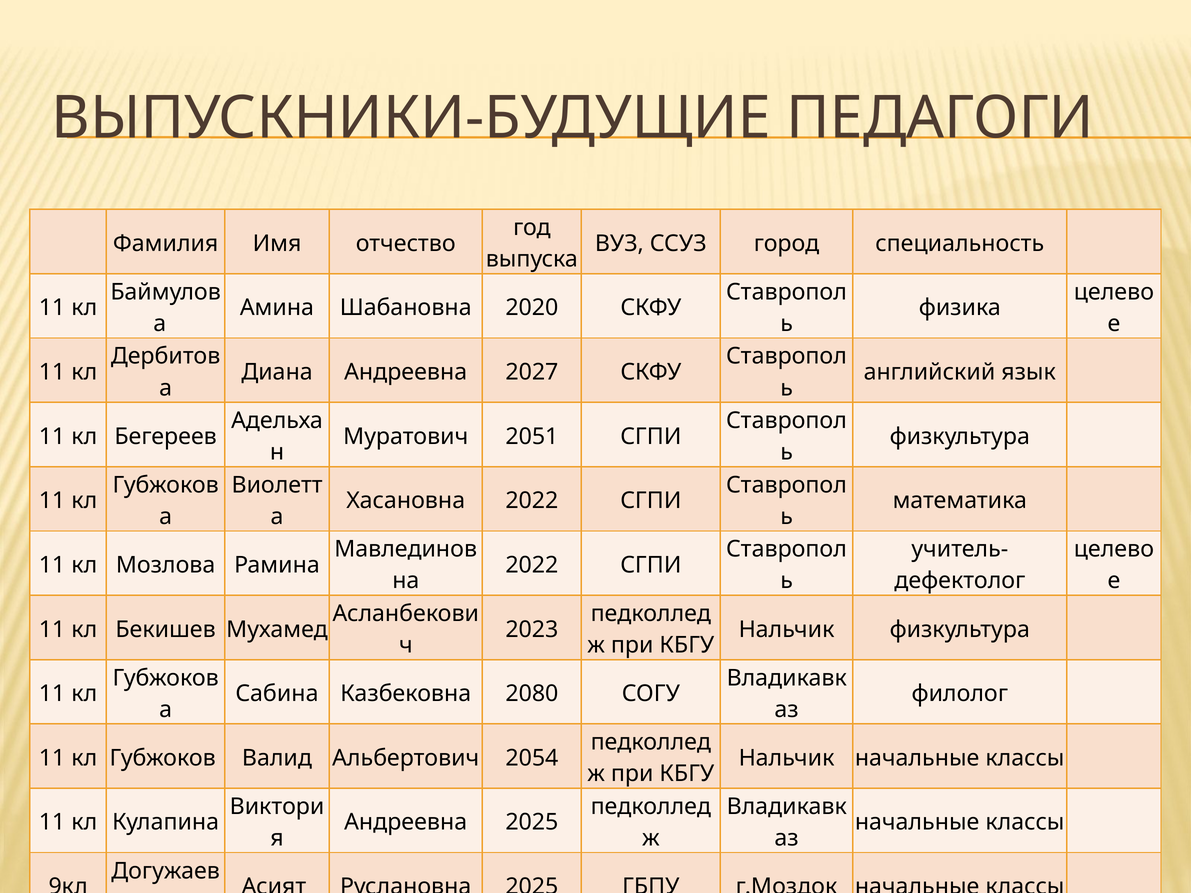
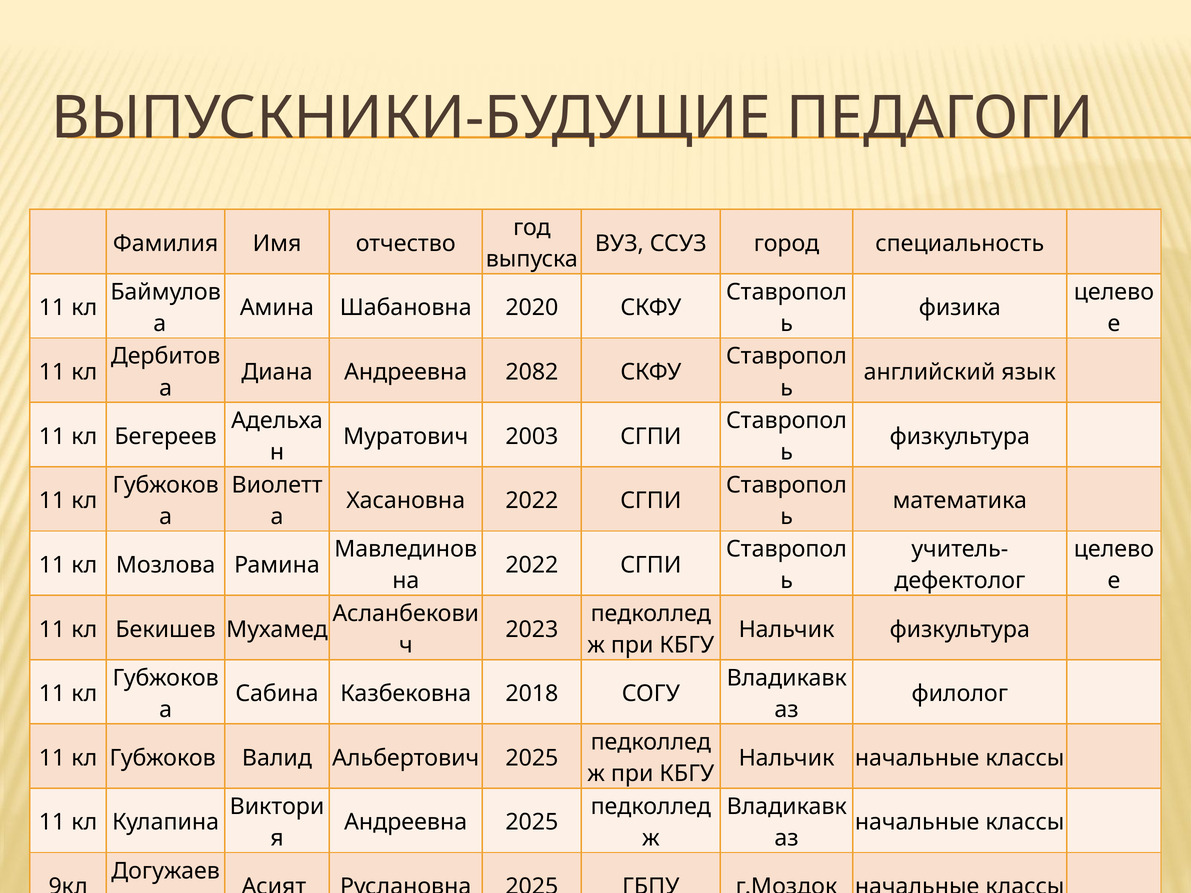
2027: 2027 -> 2082 (532, 372)
2051: 2051 -> 2003 (532, 437)
2080: 2080 -> 2018 (532, 694)
Альбертович 2054: 2054 -> 2025 (532, 758)
